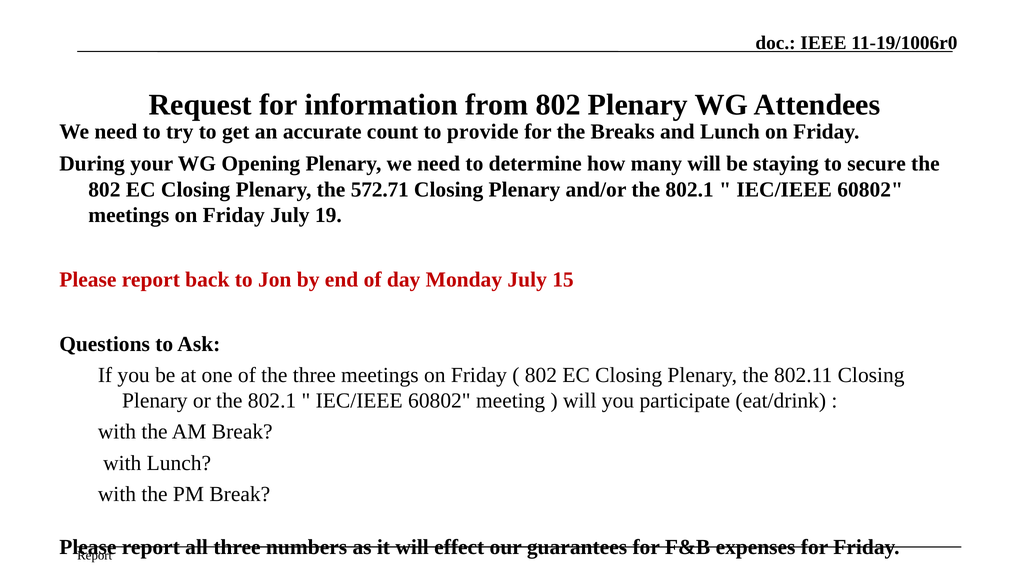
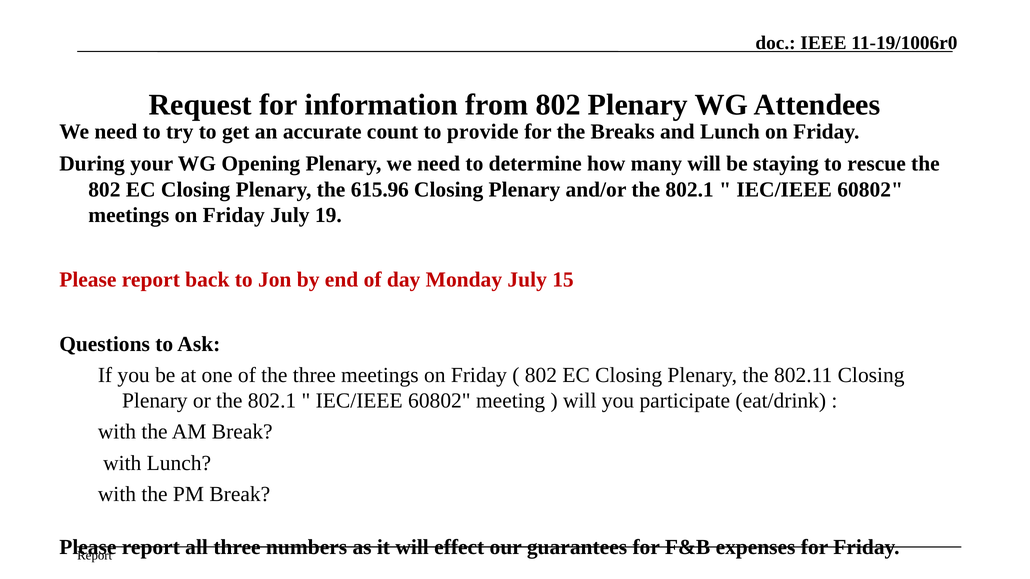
secure: secure -> rescue (877, 164)
572.71: 572.71 -> 615.96 (380, 190)
